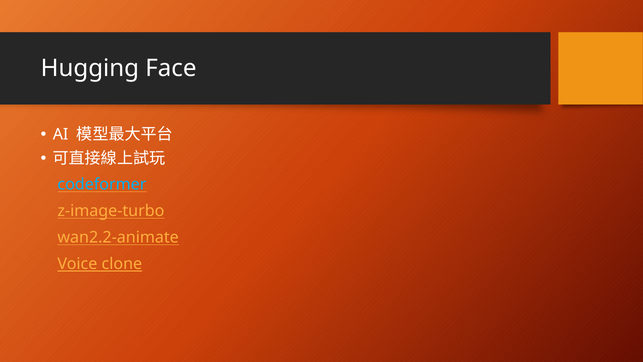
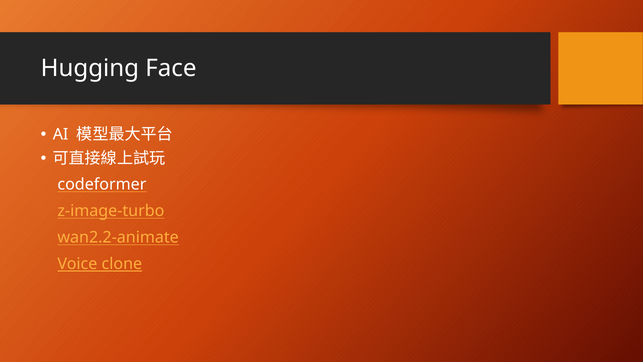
codeformer colour: light blue -> white (102, 184)
